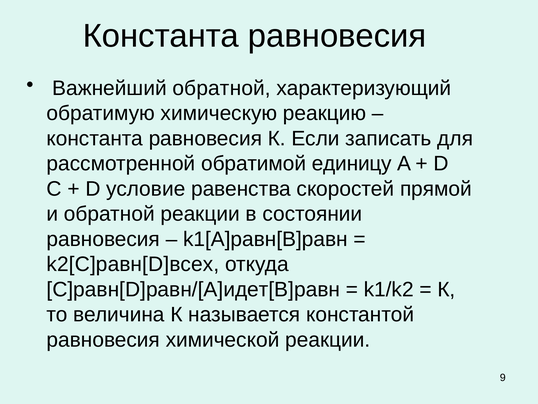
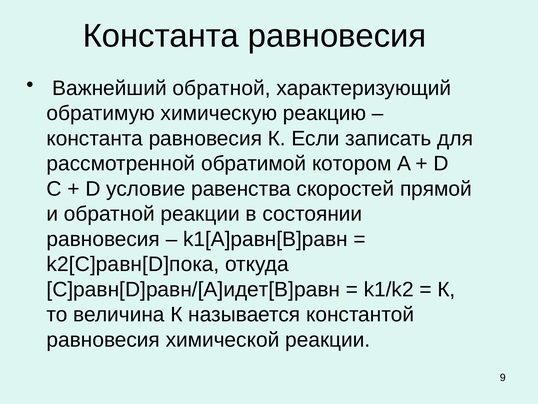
единицу: единицу -> котором (352, 164)
k2[C]равн[D]всех: k2[C]равн[D]всех -> k2[C]равн[D]пока (133, 264)
